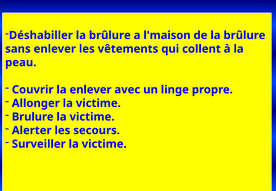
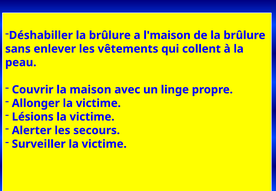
la enlever: enlever -> maison (90, 90)
Brulure: Brulure -> Lésions (33, 117)
